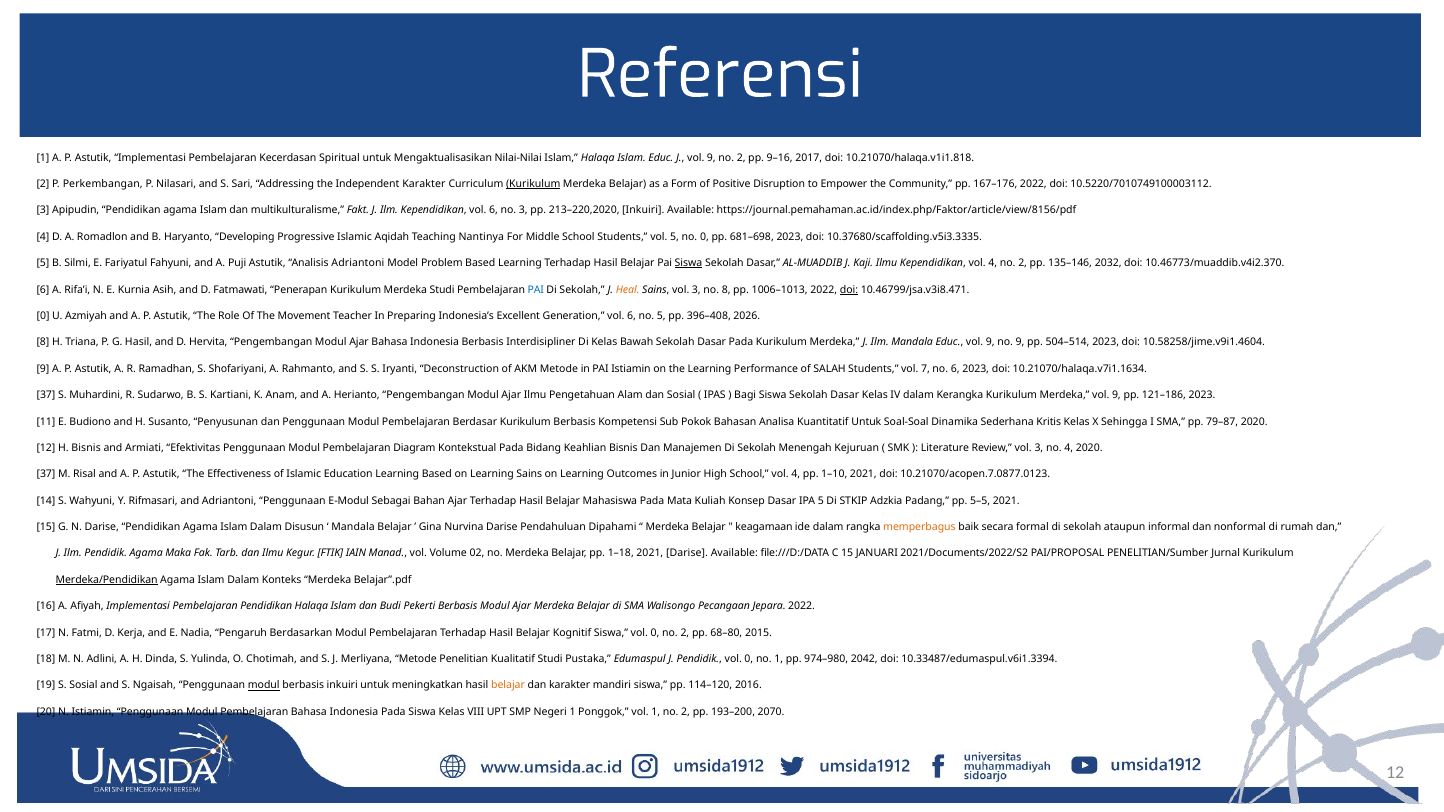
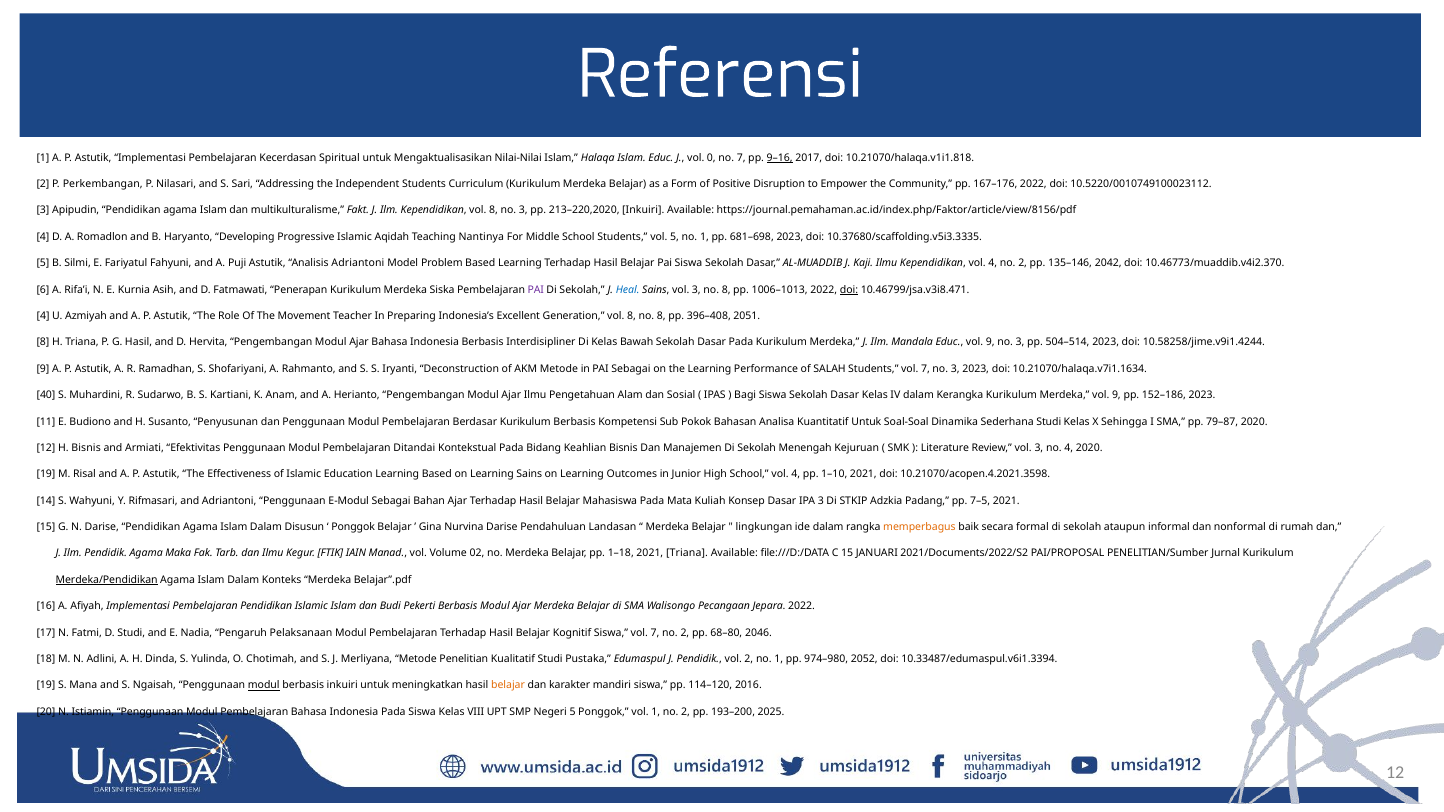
J vol 9: 9 -> 0 (711, 158)
2: 2 -> 7 (741, 158)
9–16 underline: none -> present (780, 158)
Independent Karakter: Karakter -> Students (424, 184)
Kurikulum underline: present -> none (533, 184)
10.5220/7010749100003112: 10.5220/7010749100003112 -> 10.5220/0010749100023112 (1141, 184)
Kependidikan vol 6: 6 -> 8 (493, 211)
5 no 0: 0 -> 1 (704, 237)
Siswa underline: present -> none (689, 263)
2032: 2032 -> 2042 (1108, 263)
Merdeka Studi: Studi -> Siska (442, 290)
PAI colour: blue -> purple (536, 290)
Heal colour: orange -> blue (628, 290)
0: 0 -> 4 (43, 316)
Generation vol 6: 6 -> 8 (632, 316)
5: 5 -> 8 (661, 316)
2026: 2026 -> 2051 (747, 316)
9 no 9: 9 -> 3 (1020, 342)
10.58258/jime.v9i1.4604: 10.58258/jime.v9i1.4604 -> 10.58258/jime.v9i1.4244 (1204, 342)
PAI Istiamin: Istiamin -> Sebagai (631, 369)
7 no 6: 6 -> 3 (955, 369)
37: 37 -> 40 (46, 395)
121–186: 121–186 -> 152–186 (1164, 395)
Sederhana Kritis: Kritis -> Studi (1049, 422)
Diagram: Diagram -> Ditandai (414, 448)
37: 37 -> 19 (46, 474)
10.21070/acopen.7.0877.0123: 10.21070/acopen.7.0877.0123 -> 10.21070/acopen.4.2021.3598 (975, 474)
IPA 5: 5 -> 3 (821, 501)
5–5: 5–5 -> 7–5 (980, 501)
Mandala: Mandala -> Ponggok (353, 527)
Dipahami: Dipahami -> Landasan (612, 527)
keagamaan: keagamaan -> lingkungan (764, 527)
2021 Darise: Darise -> Triana (687, 554)
Pendidikan Halaqa: Halaqa -> Islamic (311, 606)
D Kerja: Kerja -> Studi (131, 633)
Berdasarkan: Berdasarkan -> Pelaksanaan (301, 633)
Siswa vol 0: 0 -> 7 (655, 633)
2015: 2015 -> 2046 (758, 633)
Pendidik vol 0: 0 -> 2 (749, 659)
2042: 2042 -> 2052 (864, 659)
S Sosial: Sosial -> Mana (83, 686)
Negeri 1: 1 -> 5 (573, 712)
2070: 2070 -> 2025 (771, 712)
